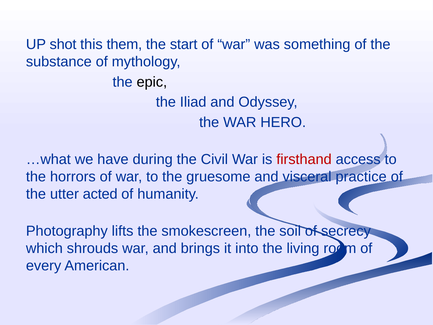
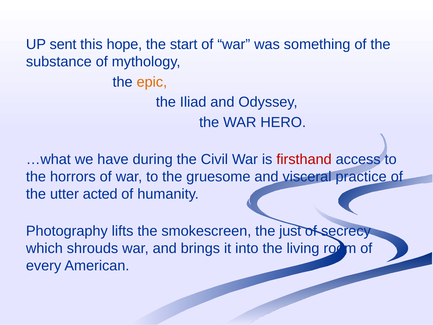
shot: shot -> sent (63, 44)
them: them -> hope (124, 44)
epic colour: black -> orange (152, 82)
soil: soil -> just (290, 231)
